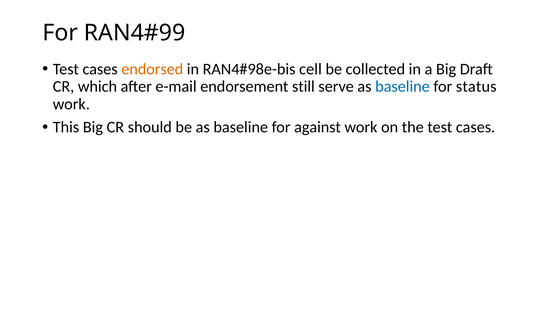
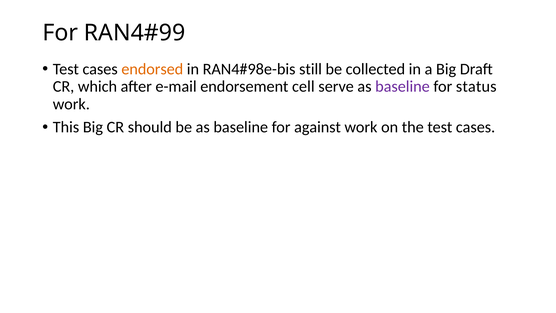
cell: cell -> still (311, 69)
still: still -> cell (303, 86)
baseline colour: blue -> purple (402, 86)
